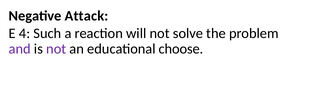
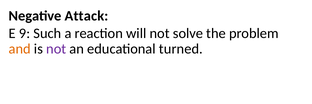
4: 4 -> 9 (25, 33)
and colour: purple -> orange (20, 49)
choose: choose -> turned (181, 49)
